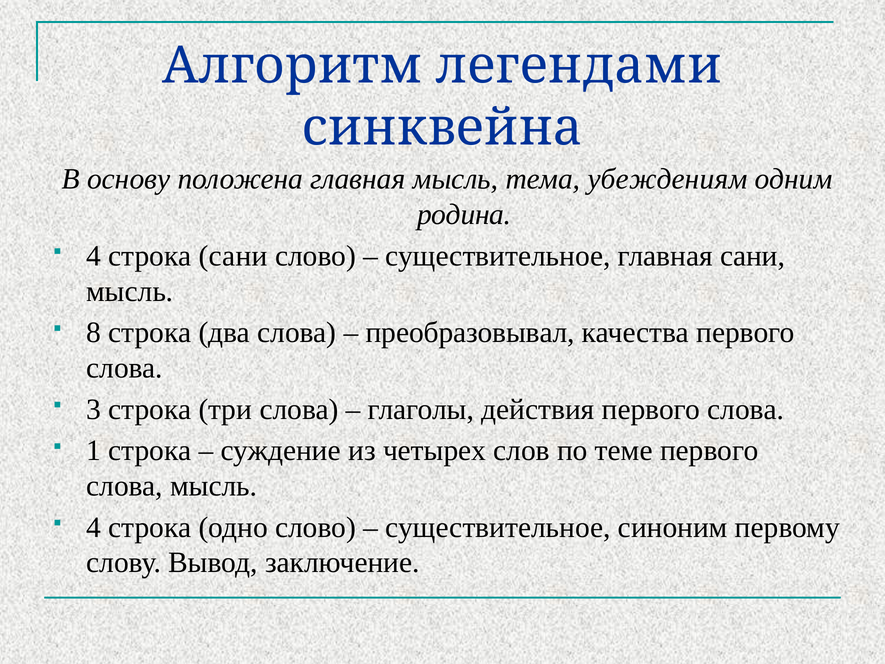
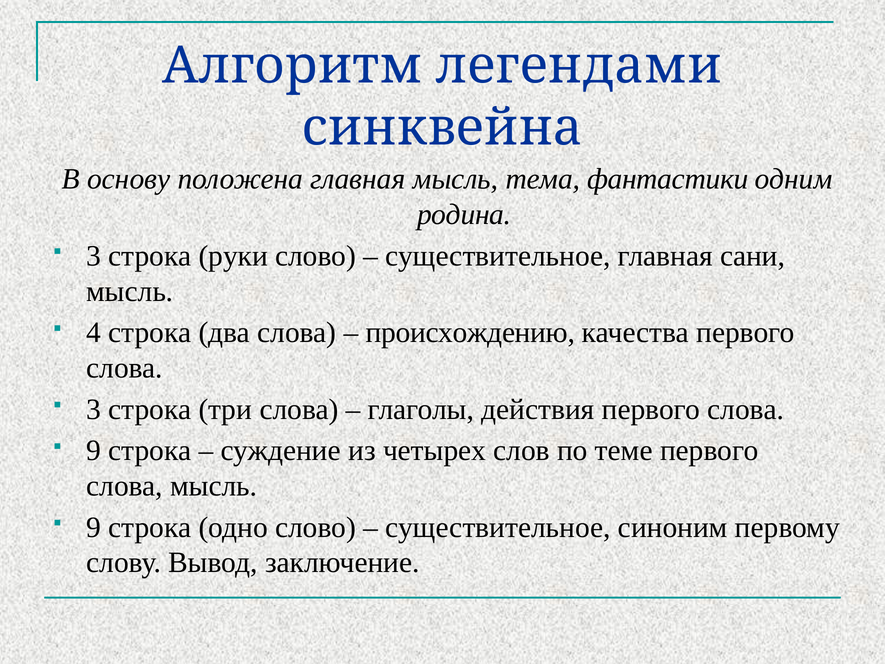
убеждениям: убеждениям -> фантастики (668, 179)
4: 4 -> 3 (94, 256)
строка сани: сани -> руки (233, 256)
8: 8 -> 4 (94, 332)
преобразовывал: преобразовывал -> происхождению (470, 332)
1: 1 -> 9 (94, 450)
4: 4 -> 9 (94, 527)
